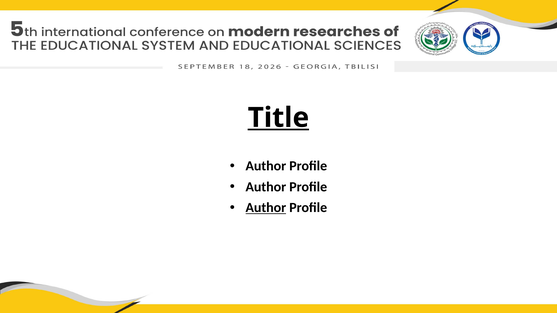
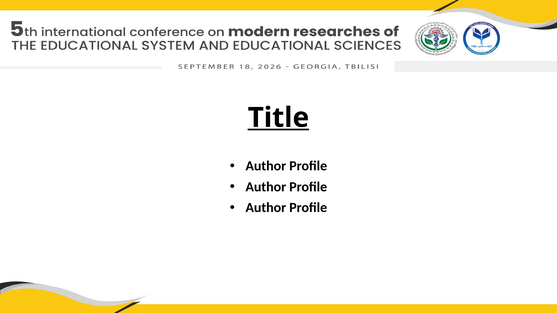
Author underline: present -> none (266, 208)
